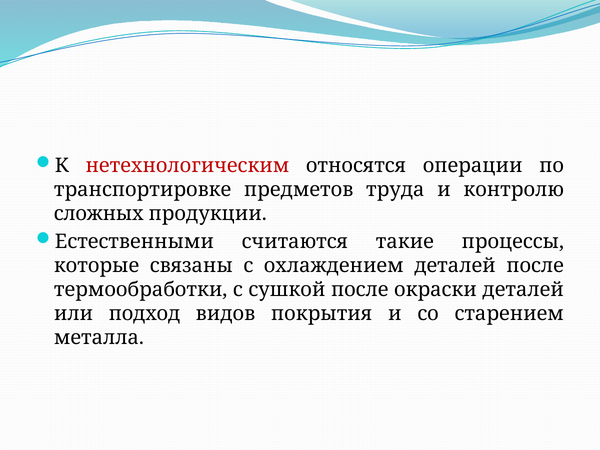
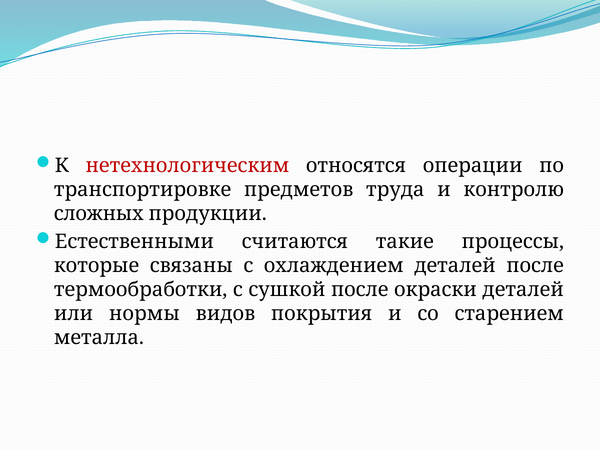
подход: подход -> нормы (144, 314)
